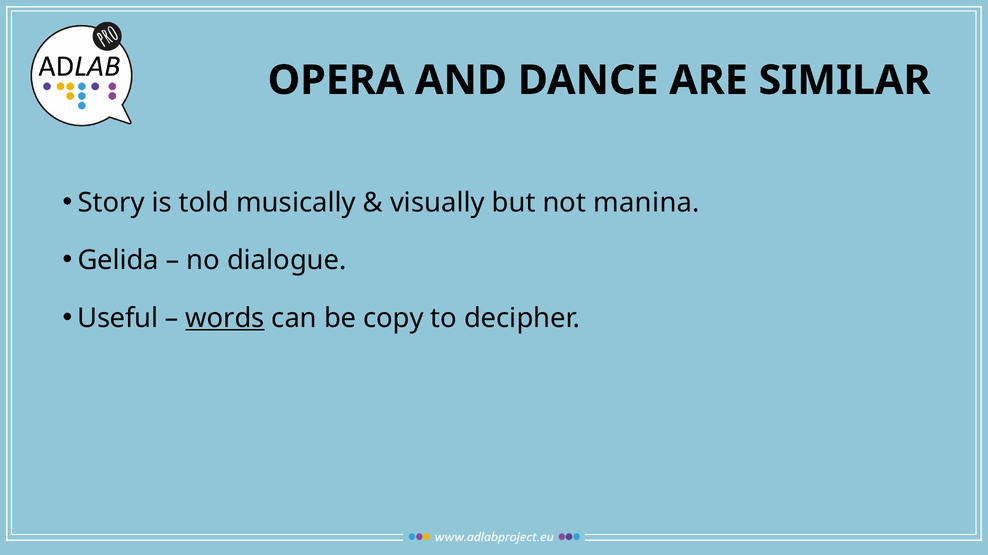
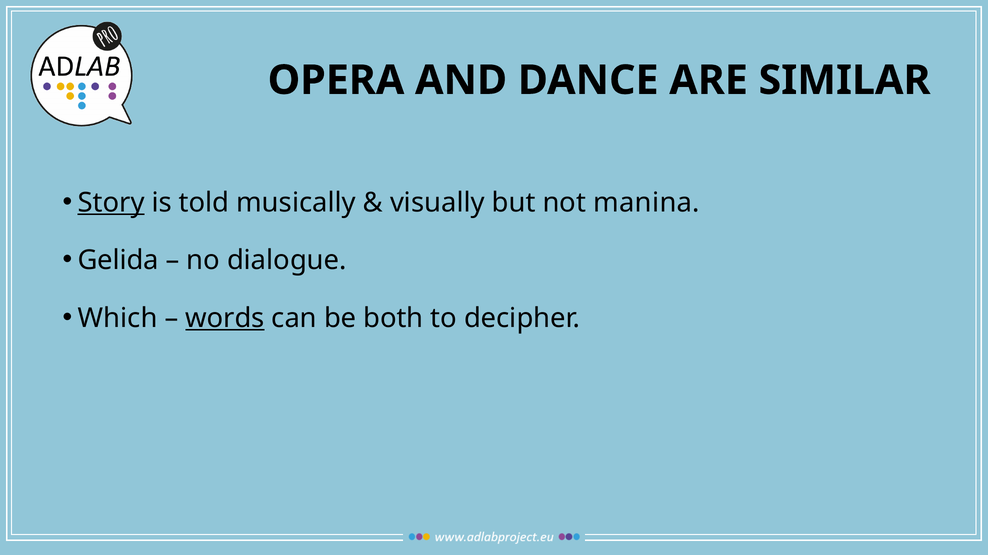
Story underline: none -> present (111, 203)
Useful: Useful -> Which (118, 318)
copy: copy -> both (393, 318)
